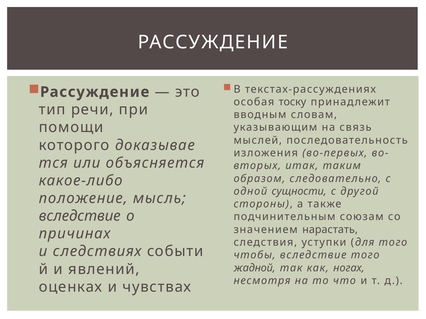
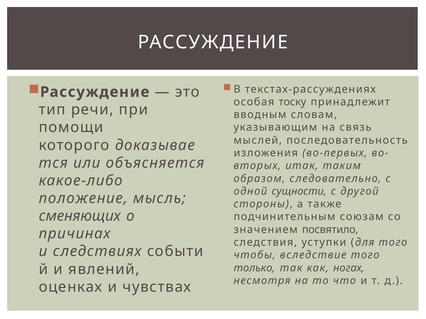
вследствие: вследствие -> сменяющих (80, 216)
нарастать: нарастать -> посвятило (330, 230)
жадной: жадной -> только (254, 268)
